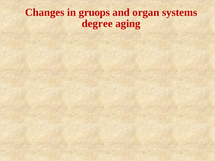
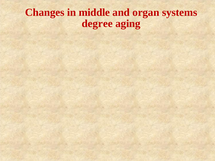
gruops: gruops -> middle (94, 12)
